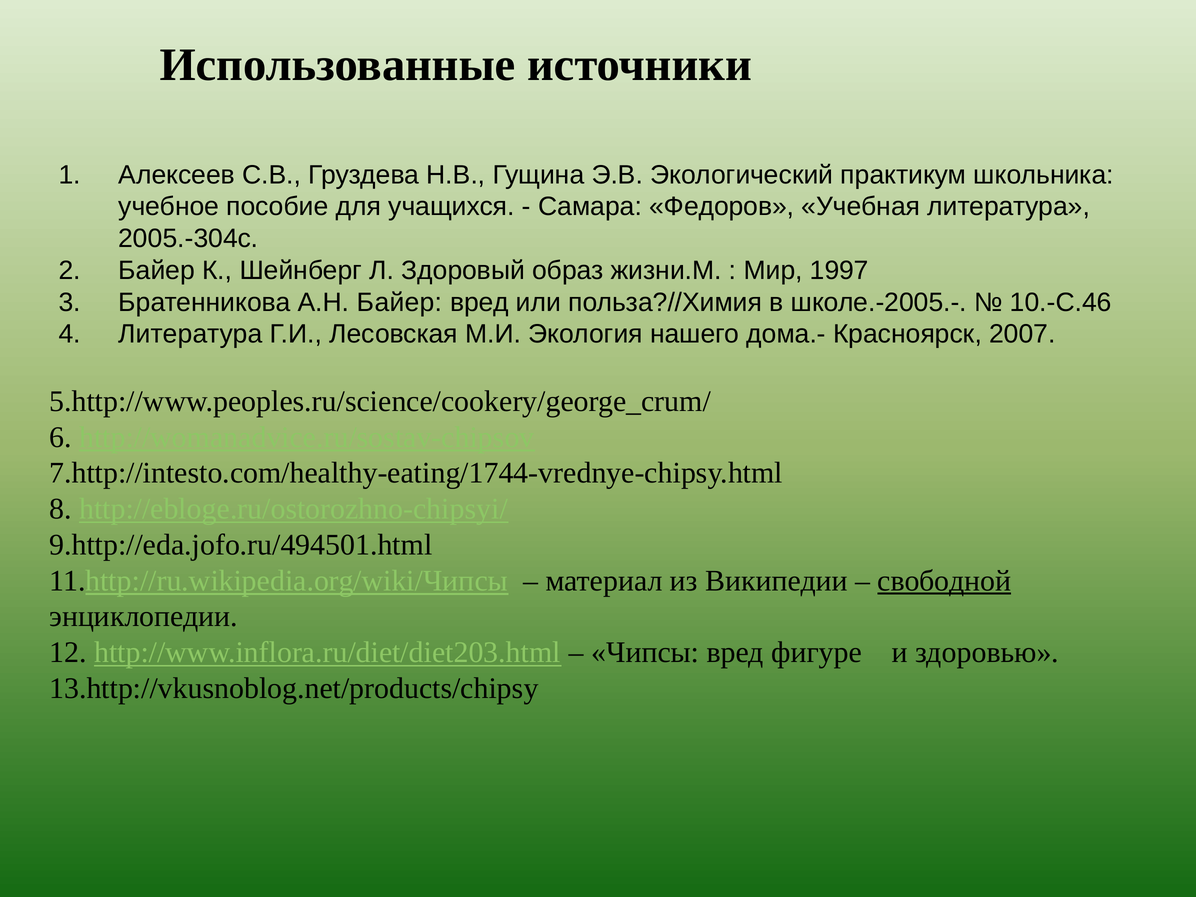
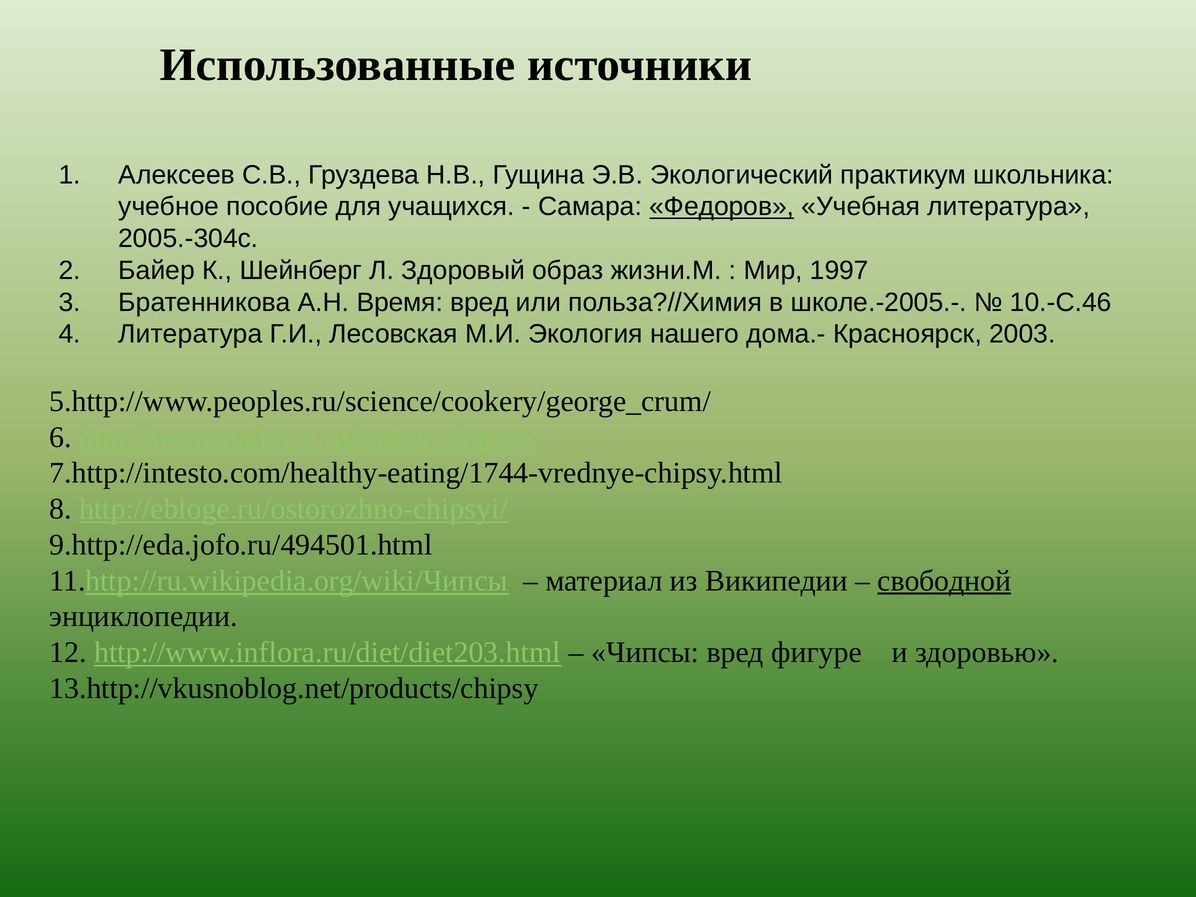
Федоров underline: none -> present (722, 207)
А.Н Байер: Байер -> Время (400, 302)
2007: 2007 -> 2003 (1022, 334)
